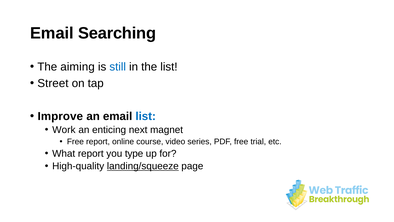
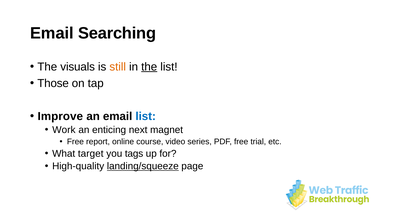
aiming: aiming -> visuals (78, 67)
still colour: blue -> orange (118, 67)
the underline: none -> present (149, 67)
Street: Street -> Those (53, 83)
What report: report -> target (91, 153)
type: type -> tags (134, 153)
